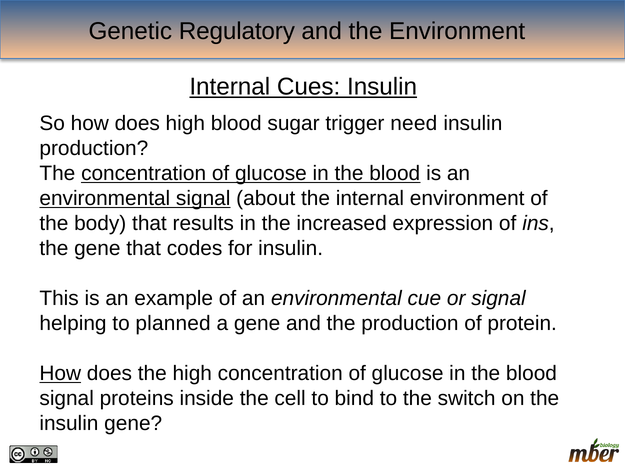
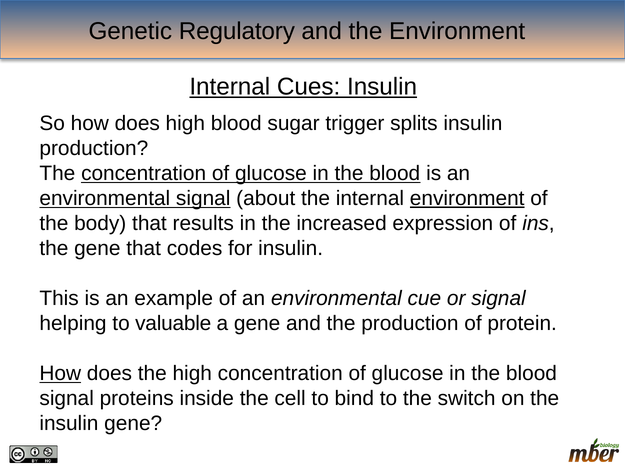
need: need -> splits (414, 123)
environment underline: none -> present (467, 198)
planned: planned -> valuable (173, 323)
